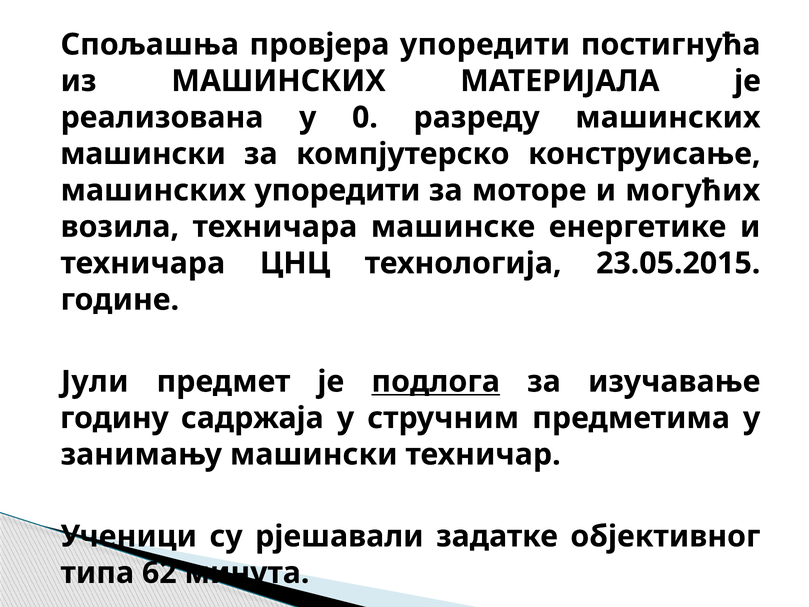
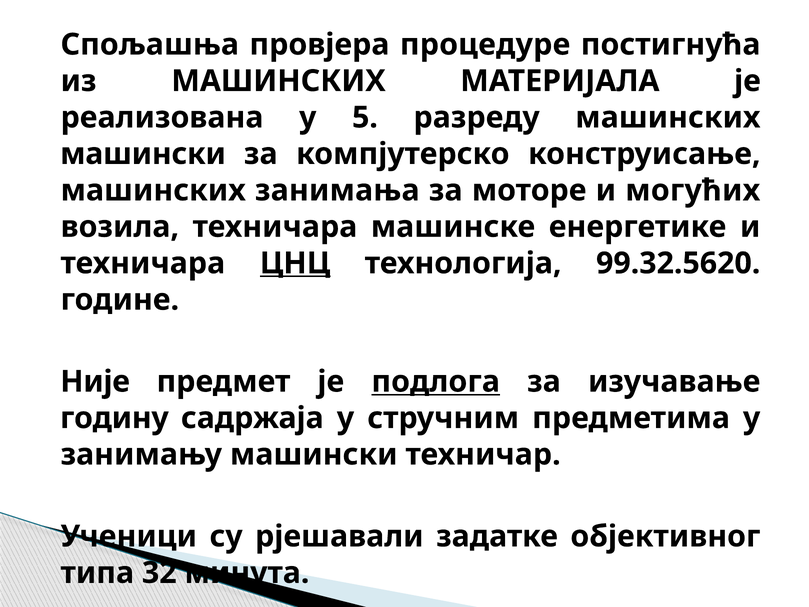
провјера упоредити: упоредити -> процедуре (485, 45)
0: 0 -> 5 (365, 117)
машинских упоредити: упоредити -> занимања (337, 190)
ЦНЦ underline: none -> present (295, 263)
23.05.2015: 23.05.2015 -> 99.32.5620 (678, 263)
Јули: Јули -> Није (95, 381)
62: 62 -> 32 (159, 573)
